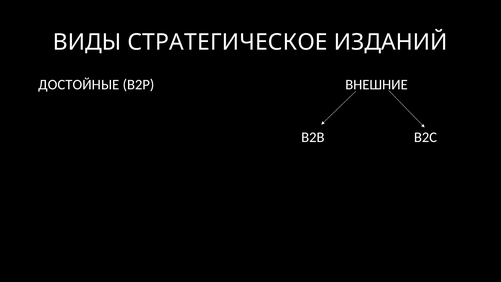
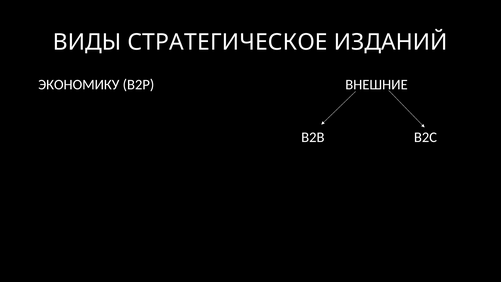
ДОСТОЙНЫЕ: ДОСТОЙНЫЕ -> ЭКОНОМИКУ (79, 85)
